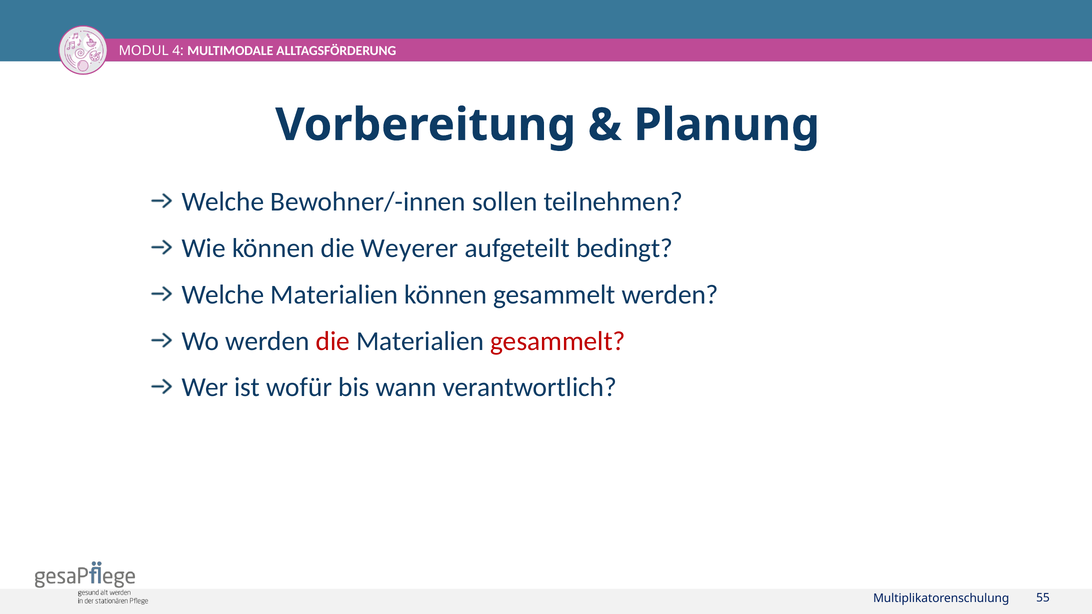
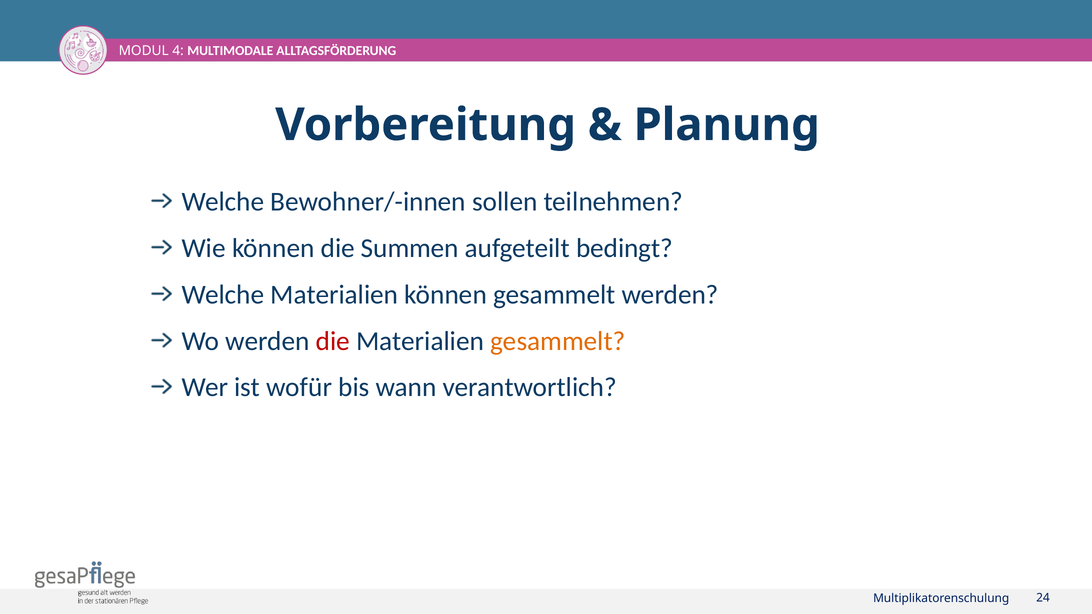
Weyerer: Weyerer -> Summen (410, 248)
gesammelt colour: red -> orange (558, 341)
55: 55 -> 24 (1043, 598)
